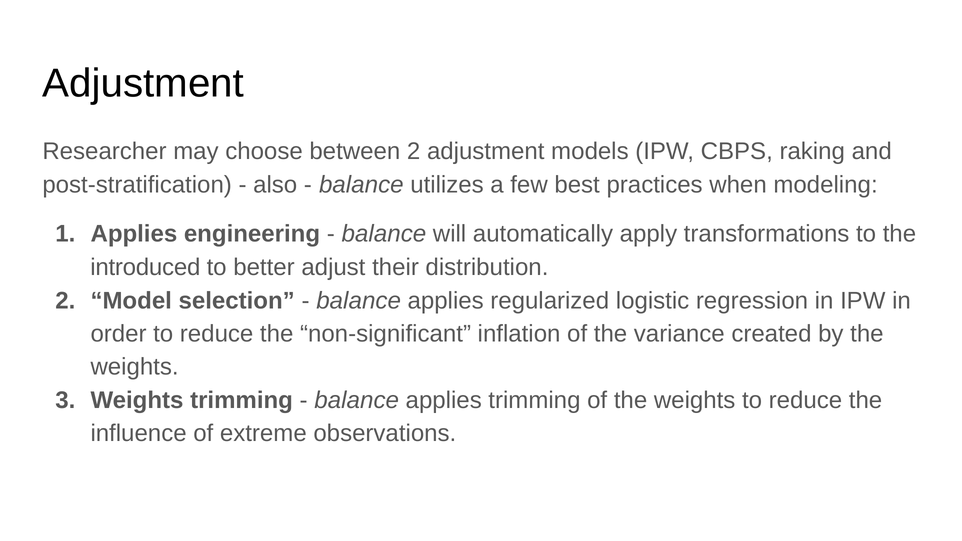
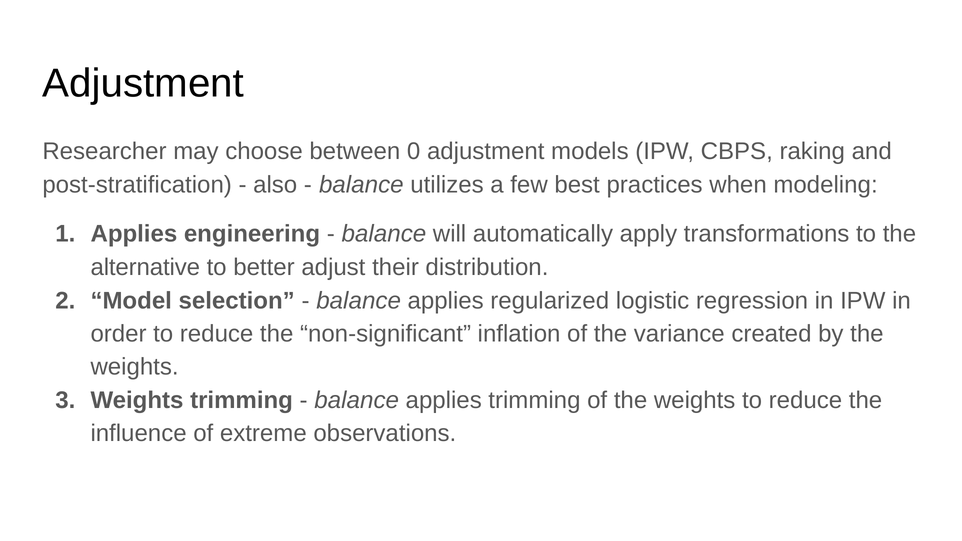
between 2: 2 -> 0 (414, 151)
introduced: introduced -> alternative (145, 267)
